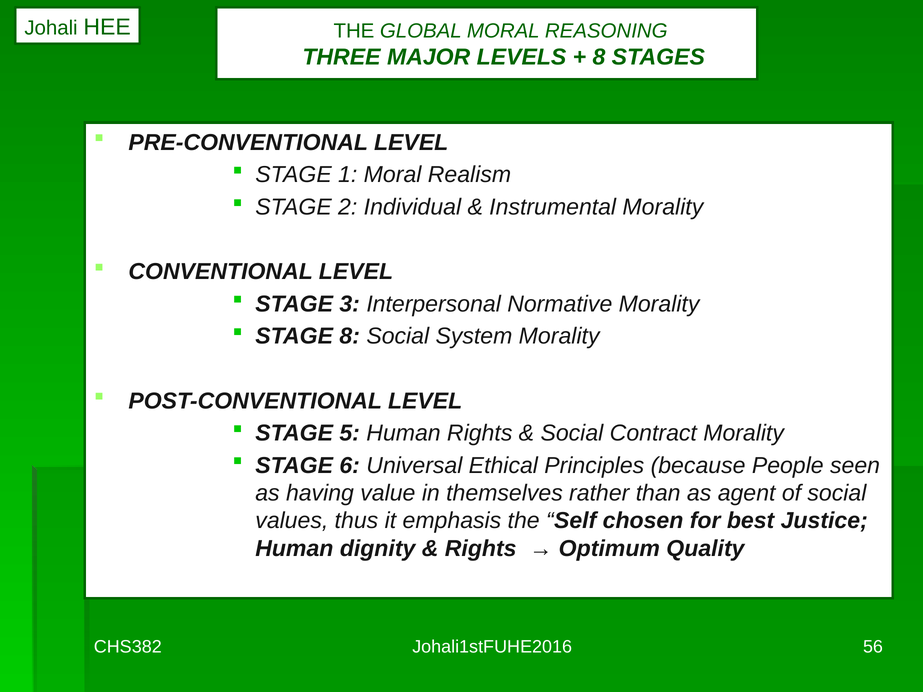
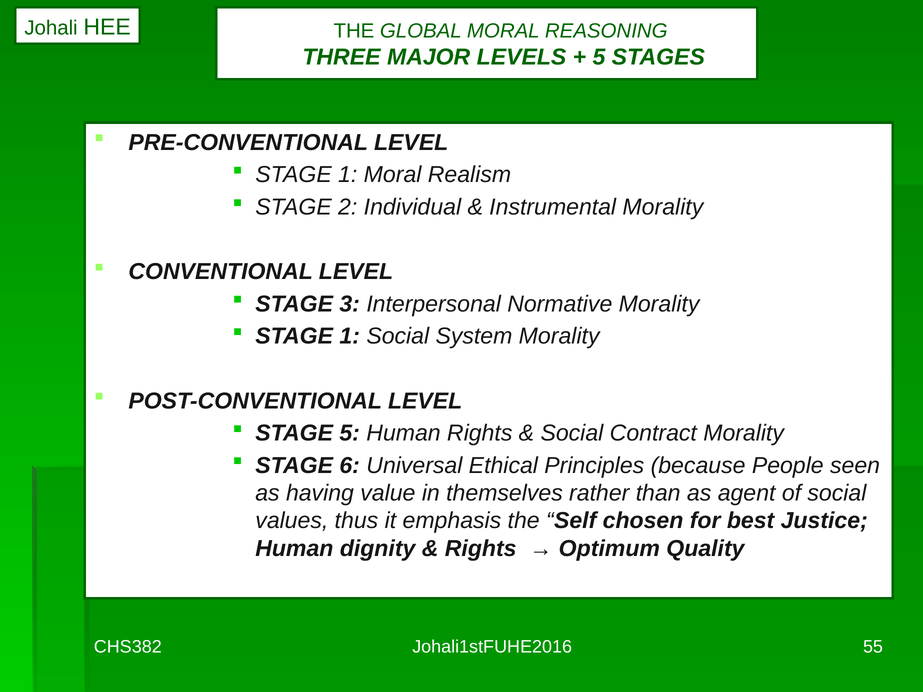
8: 8 -> 5 (599, 57)
8: 8 -> 1 (350, 336)
56: 56 -> 55 (873, 647)
